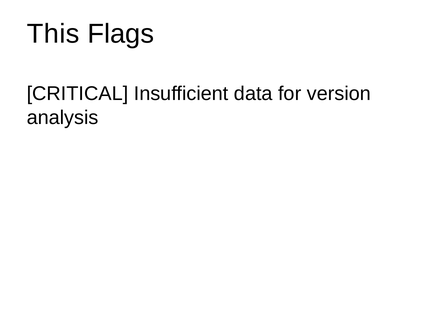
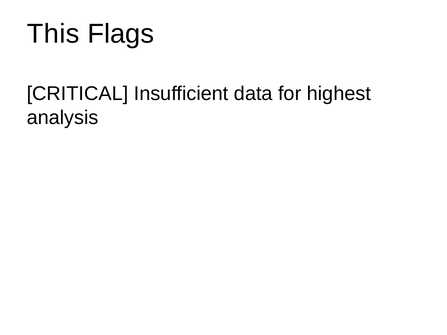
version: version -> highest (339, 94)
